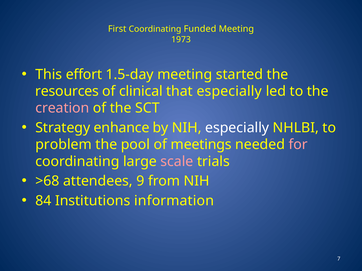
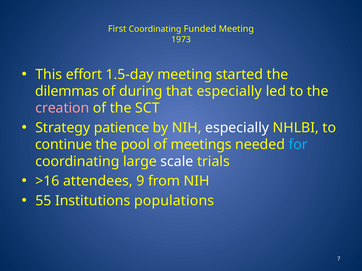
resources: resources -> dilemmas (67, 91)
clinical: clinical -> during (141, 91)
enhance: enhance -> patience (122, 128)
problem: problem -> continue (64, 145)
for colour: pink -> light blue (298, 145)
scale colour: pink -> white (177, 162)
>68: >68 -> >16 (47, 181)
84: 84 -> 55 (43, 201)
information: information -> populations (174, 201)
